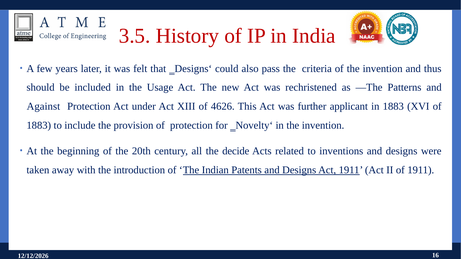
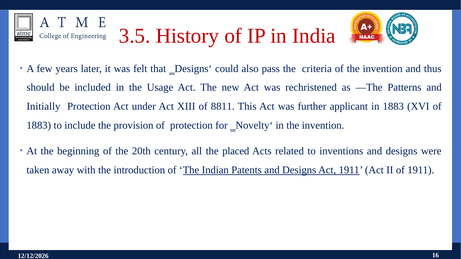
Against: Against -> Initially (43, 107)
4626: 4626 -> 8811 (223, 107)
decide: decide -> placed (236, 151)
